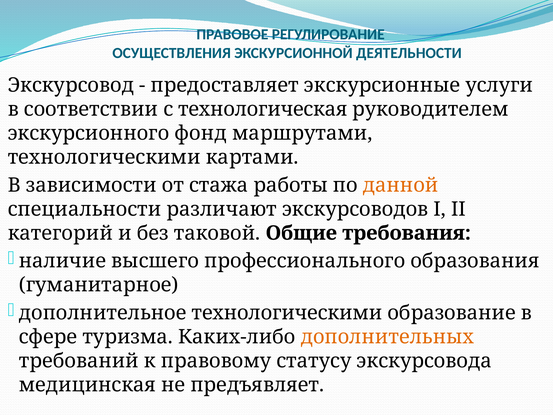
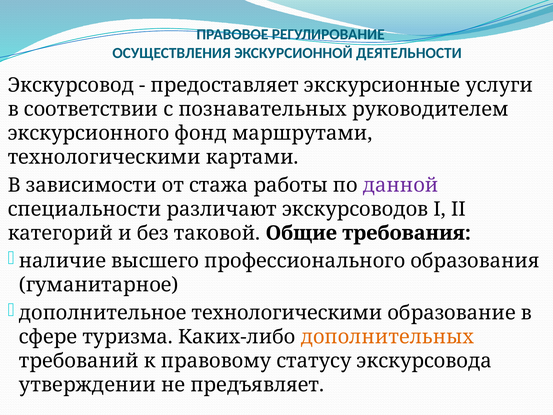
технологическая: технологическая -> познавательных (263, 109)
данной colour: orange -> purple (401, 185)
медицинская: медицинская -> утверждении (87, 385)
